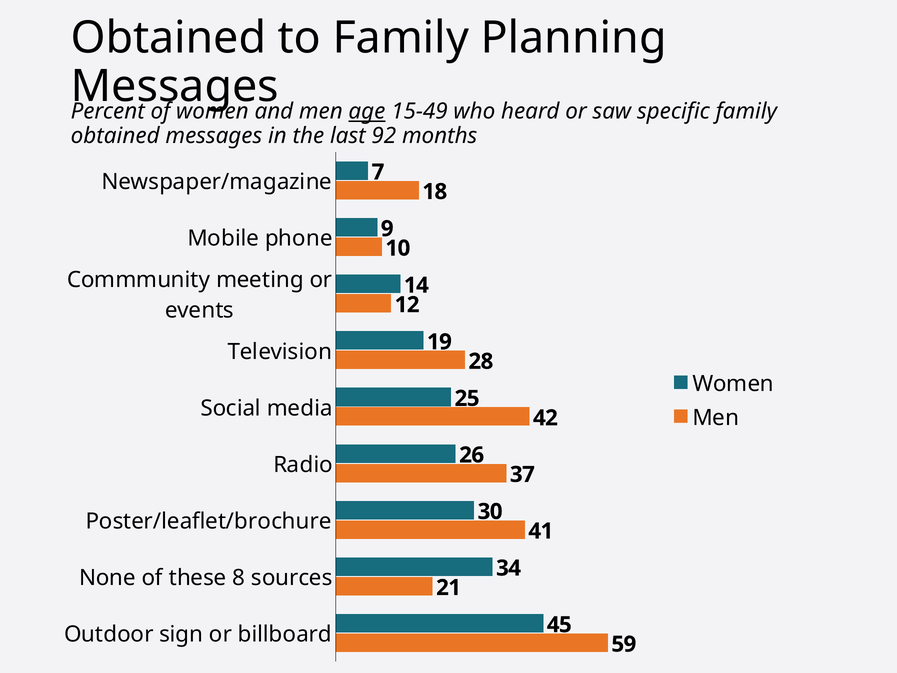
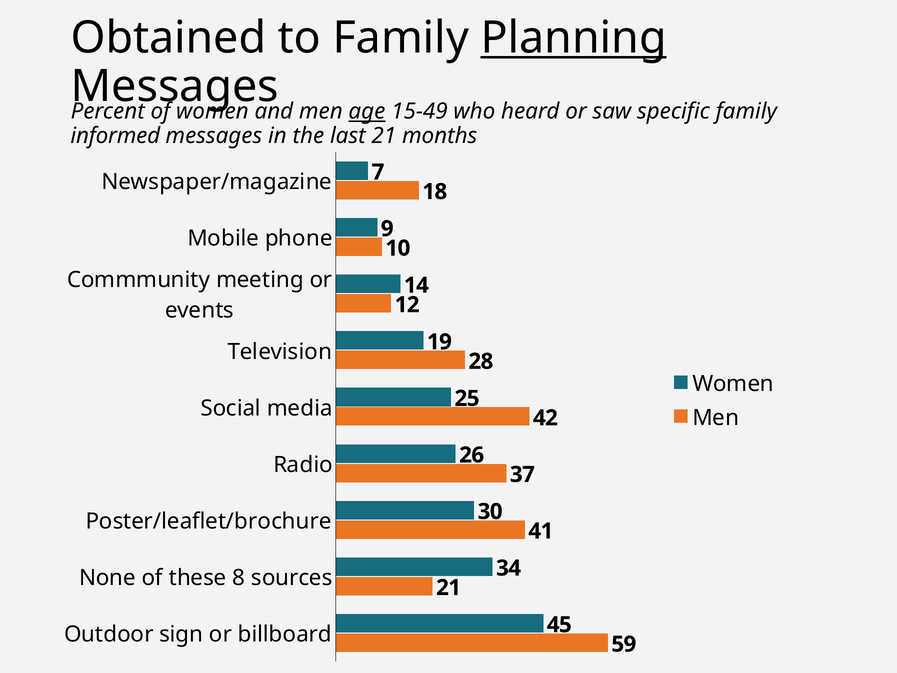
Planning underline: none -> present (574, 38)
obtained: obtained -> informed (115, 136)
last 92: 92 -> 21 (384, 136)
